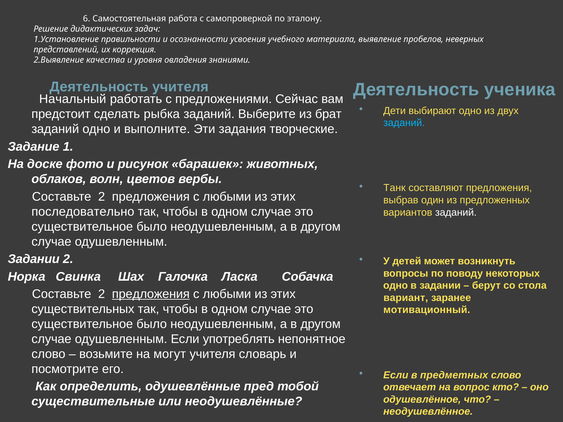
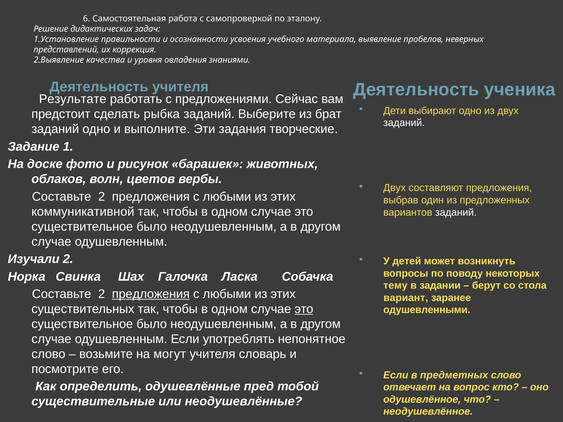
Начальный: Начальный -> Результате (73, 99)
заданий colour: light blue -> white (404, 123)
Танк: Танк -> Двух (395, 188)
последовательно: последовательно -> коммуникативной (83, 212)
Задании: Задании -> Изучали (34, 259)
одно: одно -> тему (395, 286)
это underline: none -> present (304, 309)
мотивационный: мотивационный -> одушевленными (427, 310)
